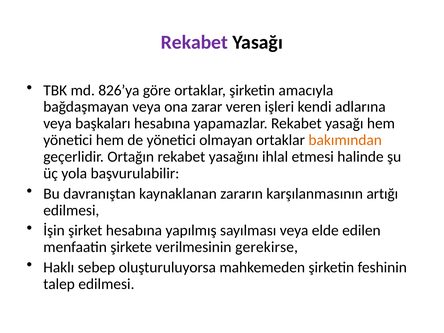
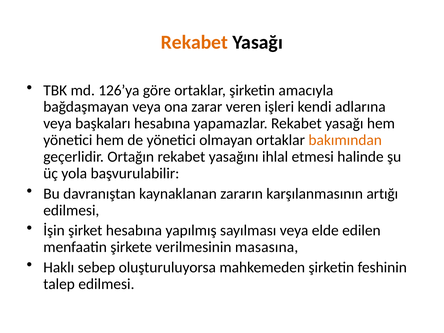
Rekabet colour: purple -> orange (194, 42)
826’ya: 826’ya -> 126’ya (119, 90)
gerekirse: gerekirse -> masasına (267, 247)
